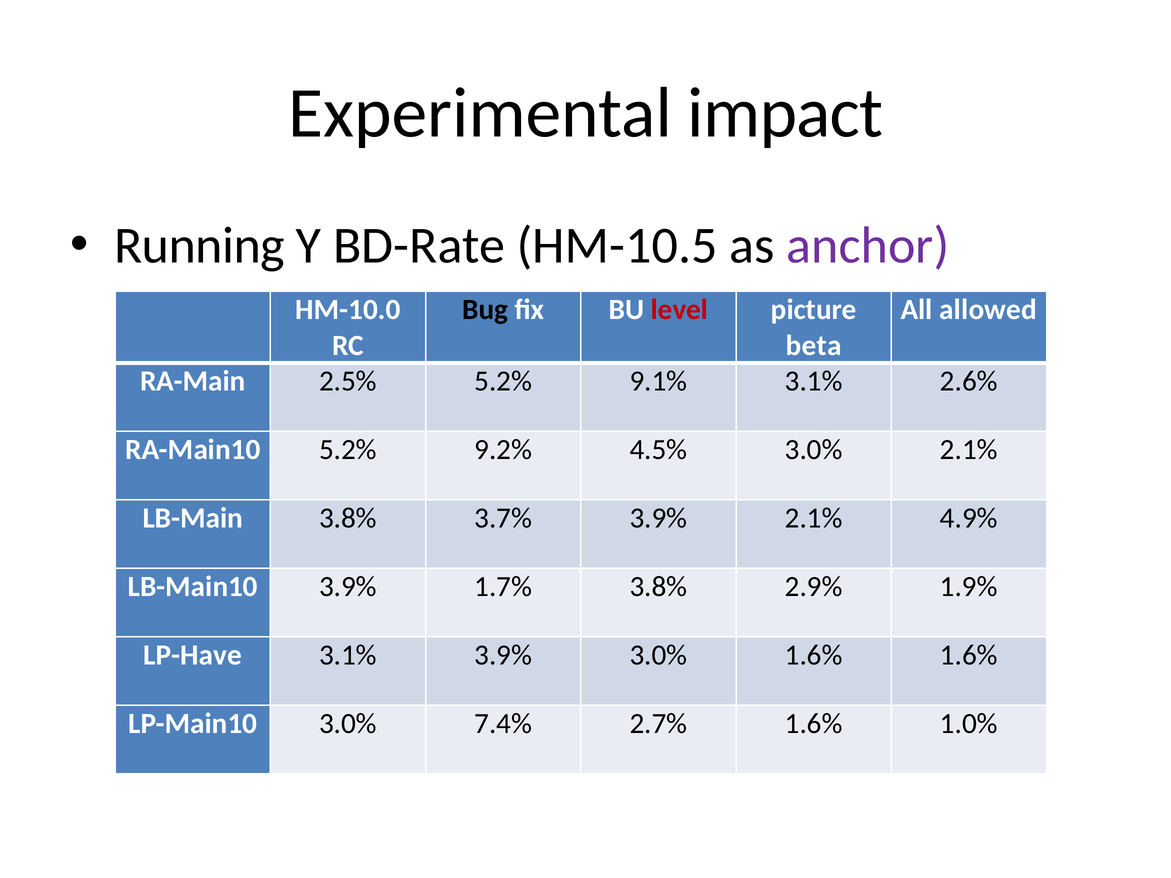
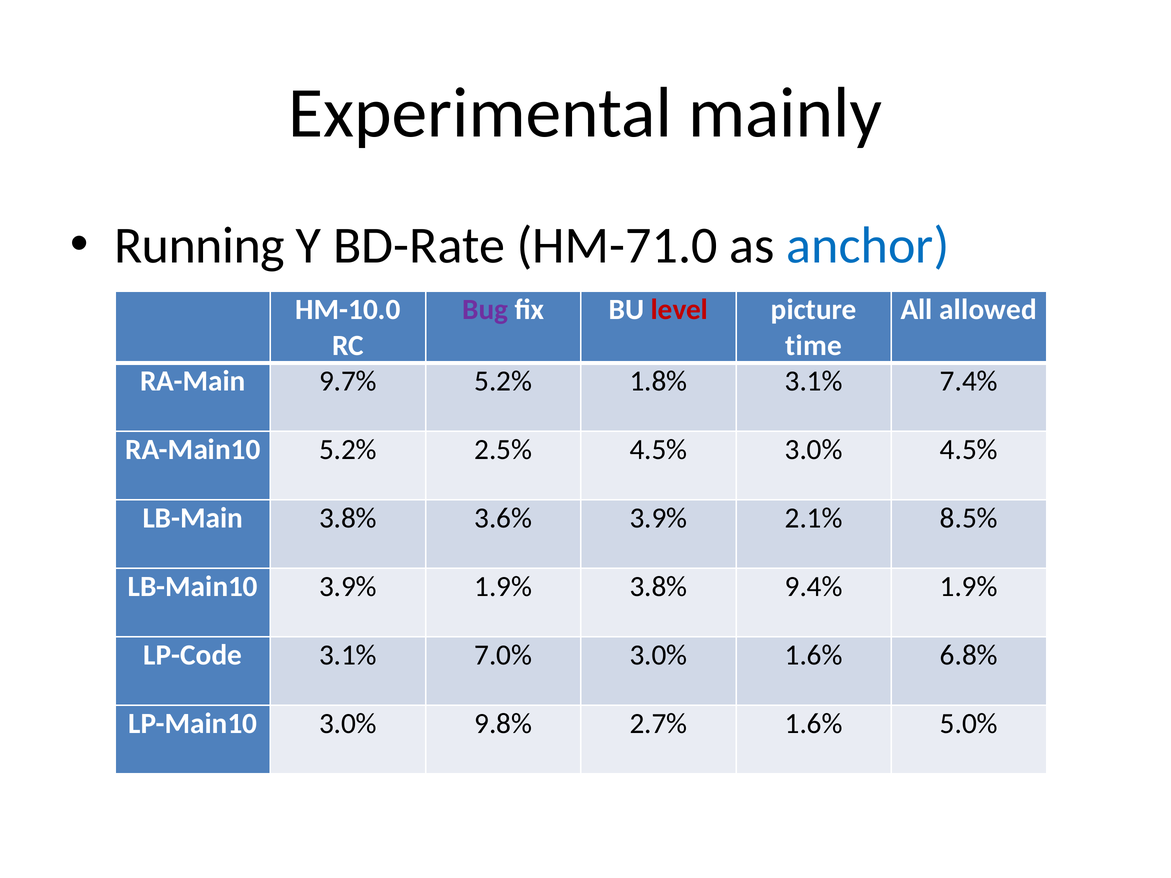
impact: impact -> mainly (785, 113)
HM-10.5: HM-10.5 -> HM-71.0 (617, 246)
anchor colour: purple -> blue (868, 246)
Bug colour: black -> purple (485, 310)
beta: beta -> time (814, 346)
2.5%: 2.5% -> 9.7% (348, 381)
9.1%: 9.1% -> 1.8% (658, 381)
2.6%: 2.6% -> 7.4% (969, 381)
9.2%: 9.2% -> 2.5% (503, 450)
3.0% 2.1%: 2.1% -> 4.5% (969, 450)
3.7%: 3.7% -> 3.6% (503, 518)
4.9%: 4.9% -> 8.5% (969, 518)
3.9% 1.7%: 1.7% -> 1.9% (503, 587)
2.9%: 2.9% -> 9.4% (814, 587)
LP-Have: LP-Have -> LP-Code (193, 655)
3.1% 3.9%: 3.9% -> 7.0% (503, 655)
1.6% 1.6%: 1.6% -> 6.8% (969, 655)
7.4%: 7.4% -> 9.8% (503, 724)
1.0%: 1.0% -> 5.0% (969, 724)
